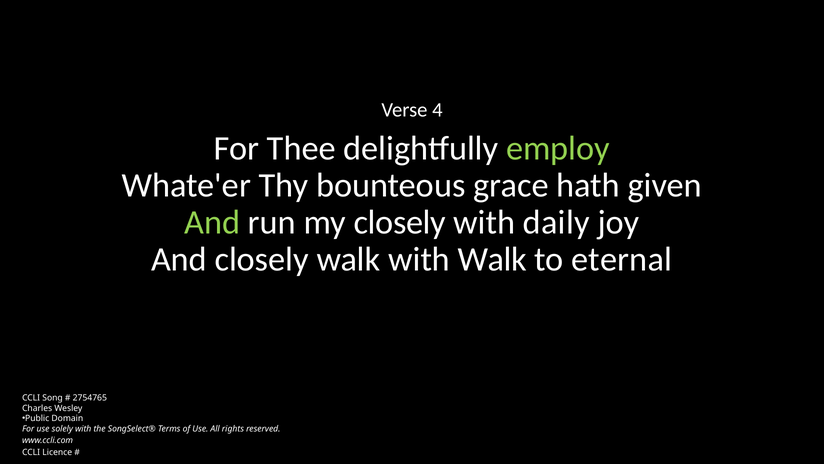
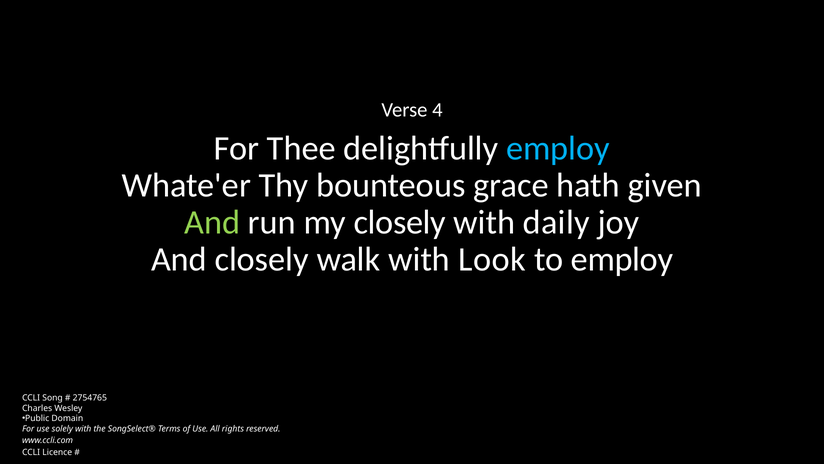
employ colour: light green -> light blue (558, 148)
with Walk: Walk -> Look (492, 259)
to eternal: eternal -> employ (622, 259)
